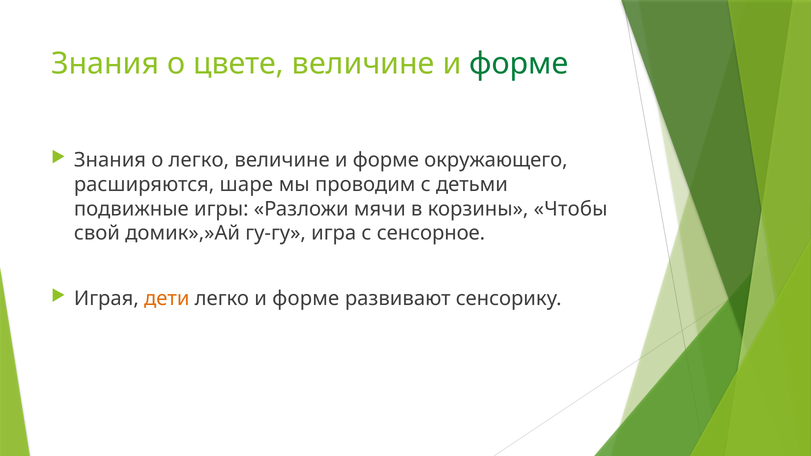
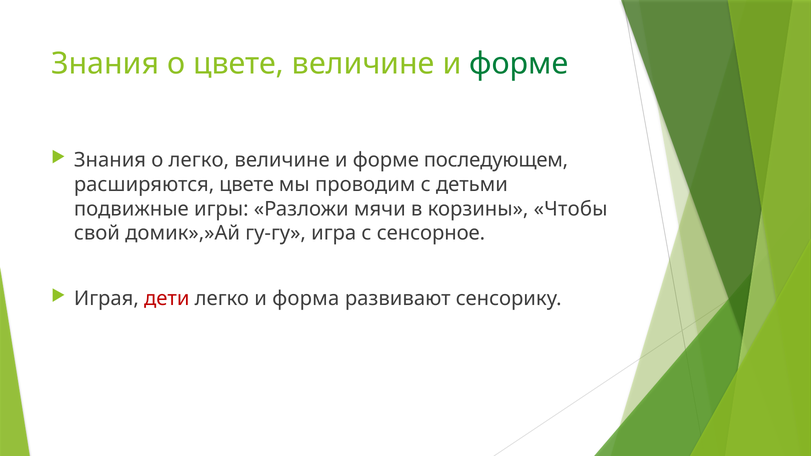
окружающего: окружающего -> последующем (496, 160)
расширяются шаре: шаре -> цвете (247, 185)
дети colour: orange -> red (167, 299)
легко и форме: форме -> форма (306, 299)
